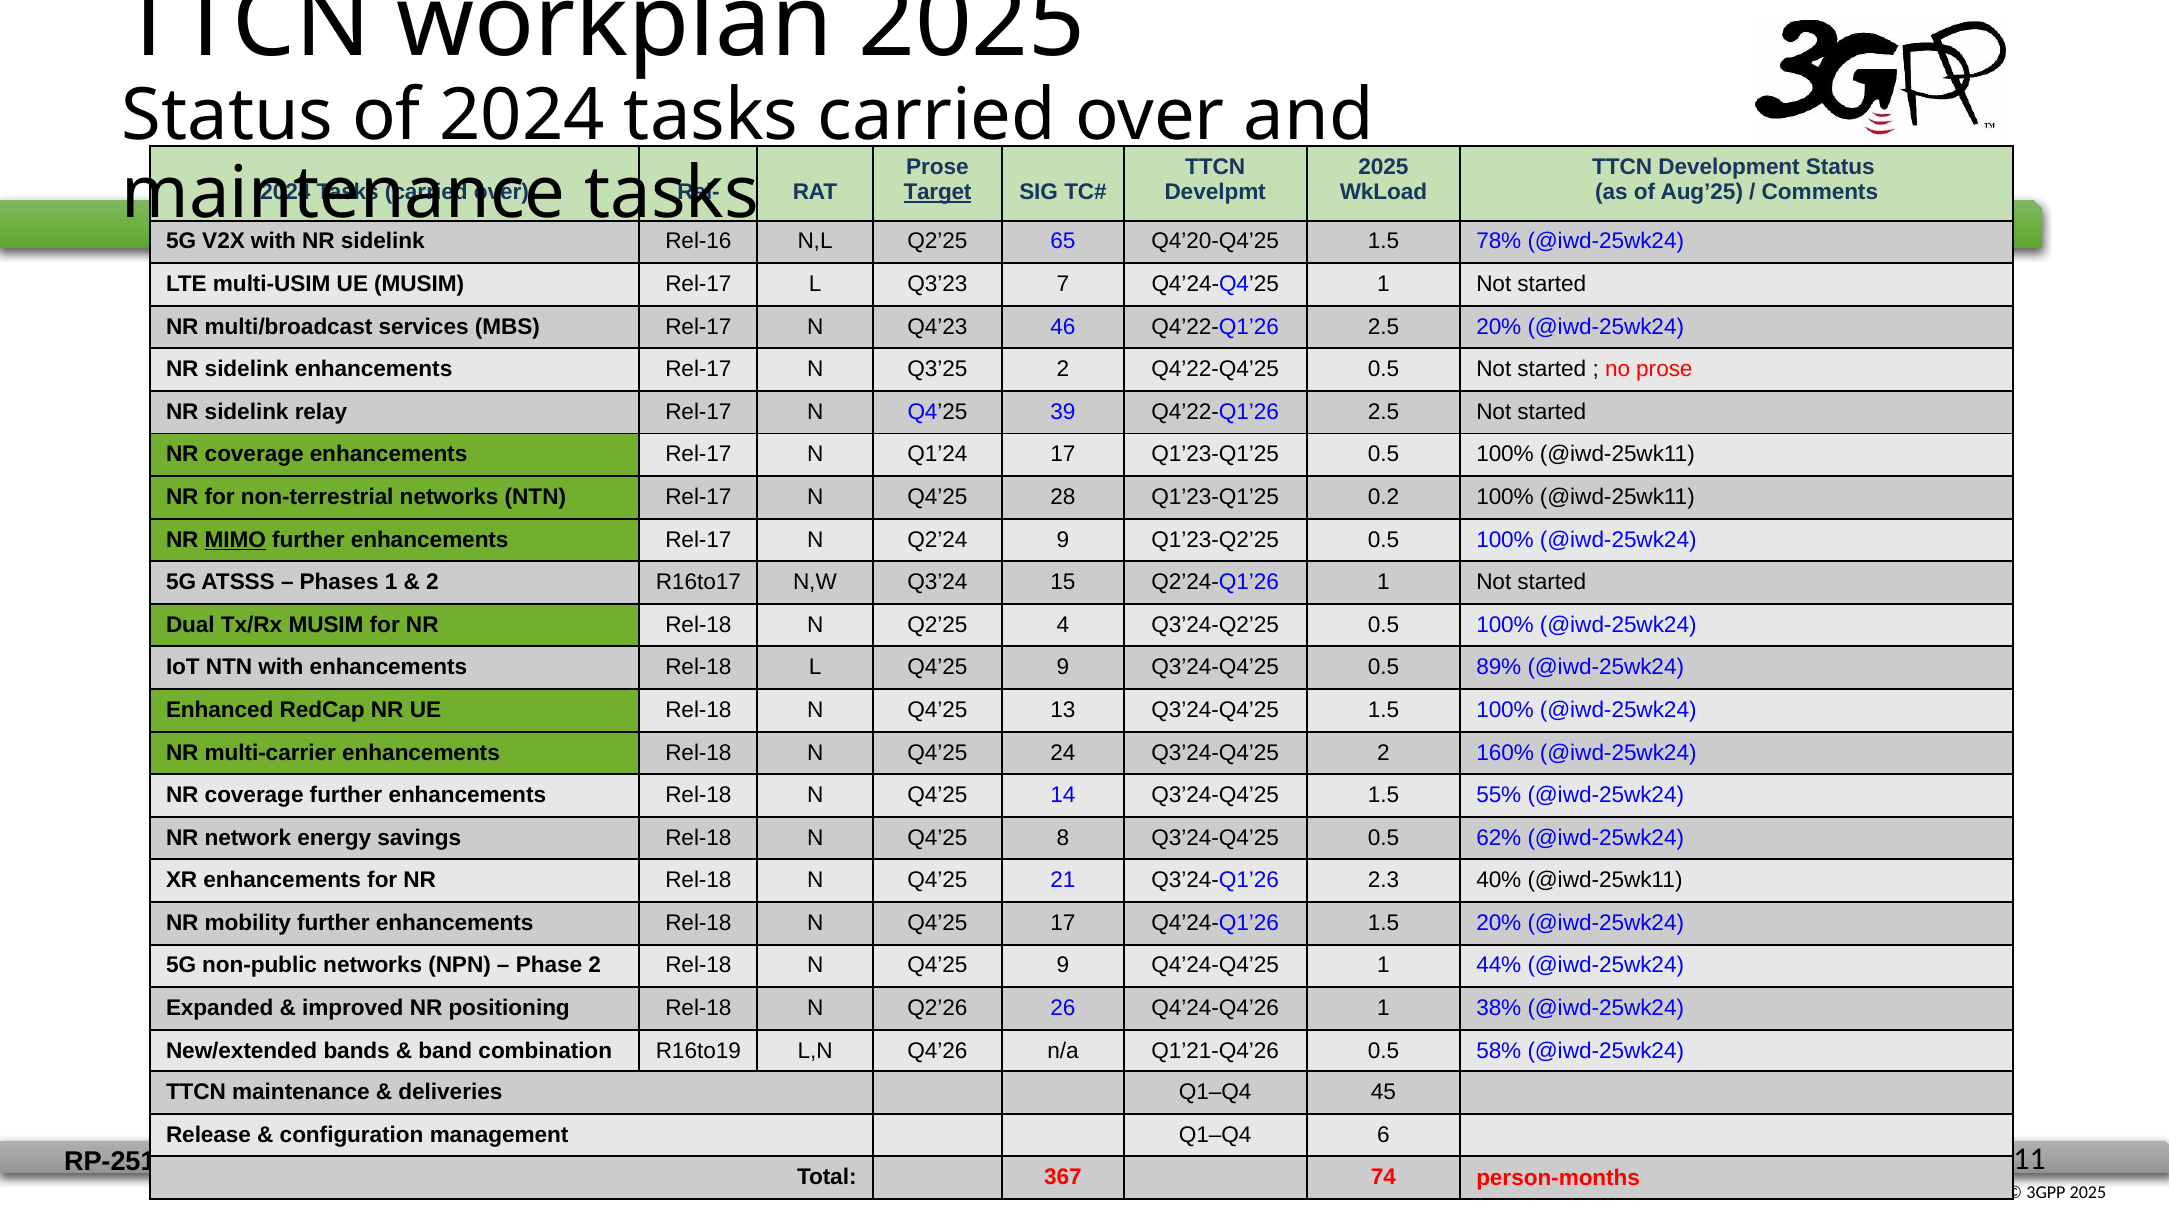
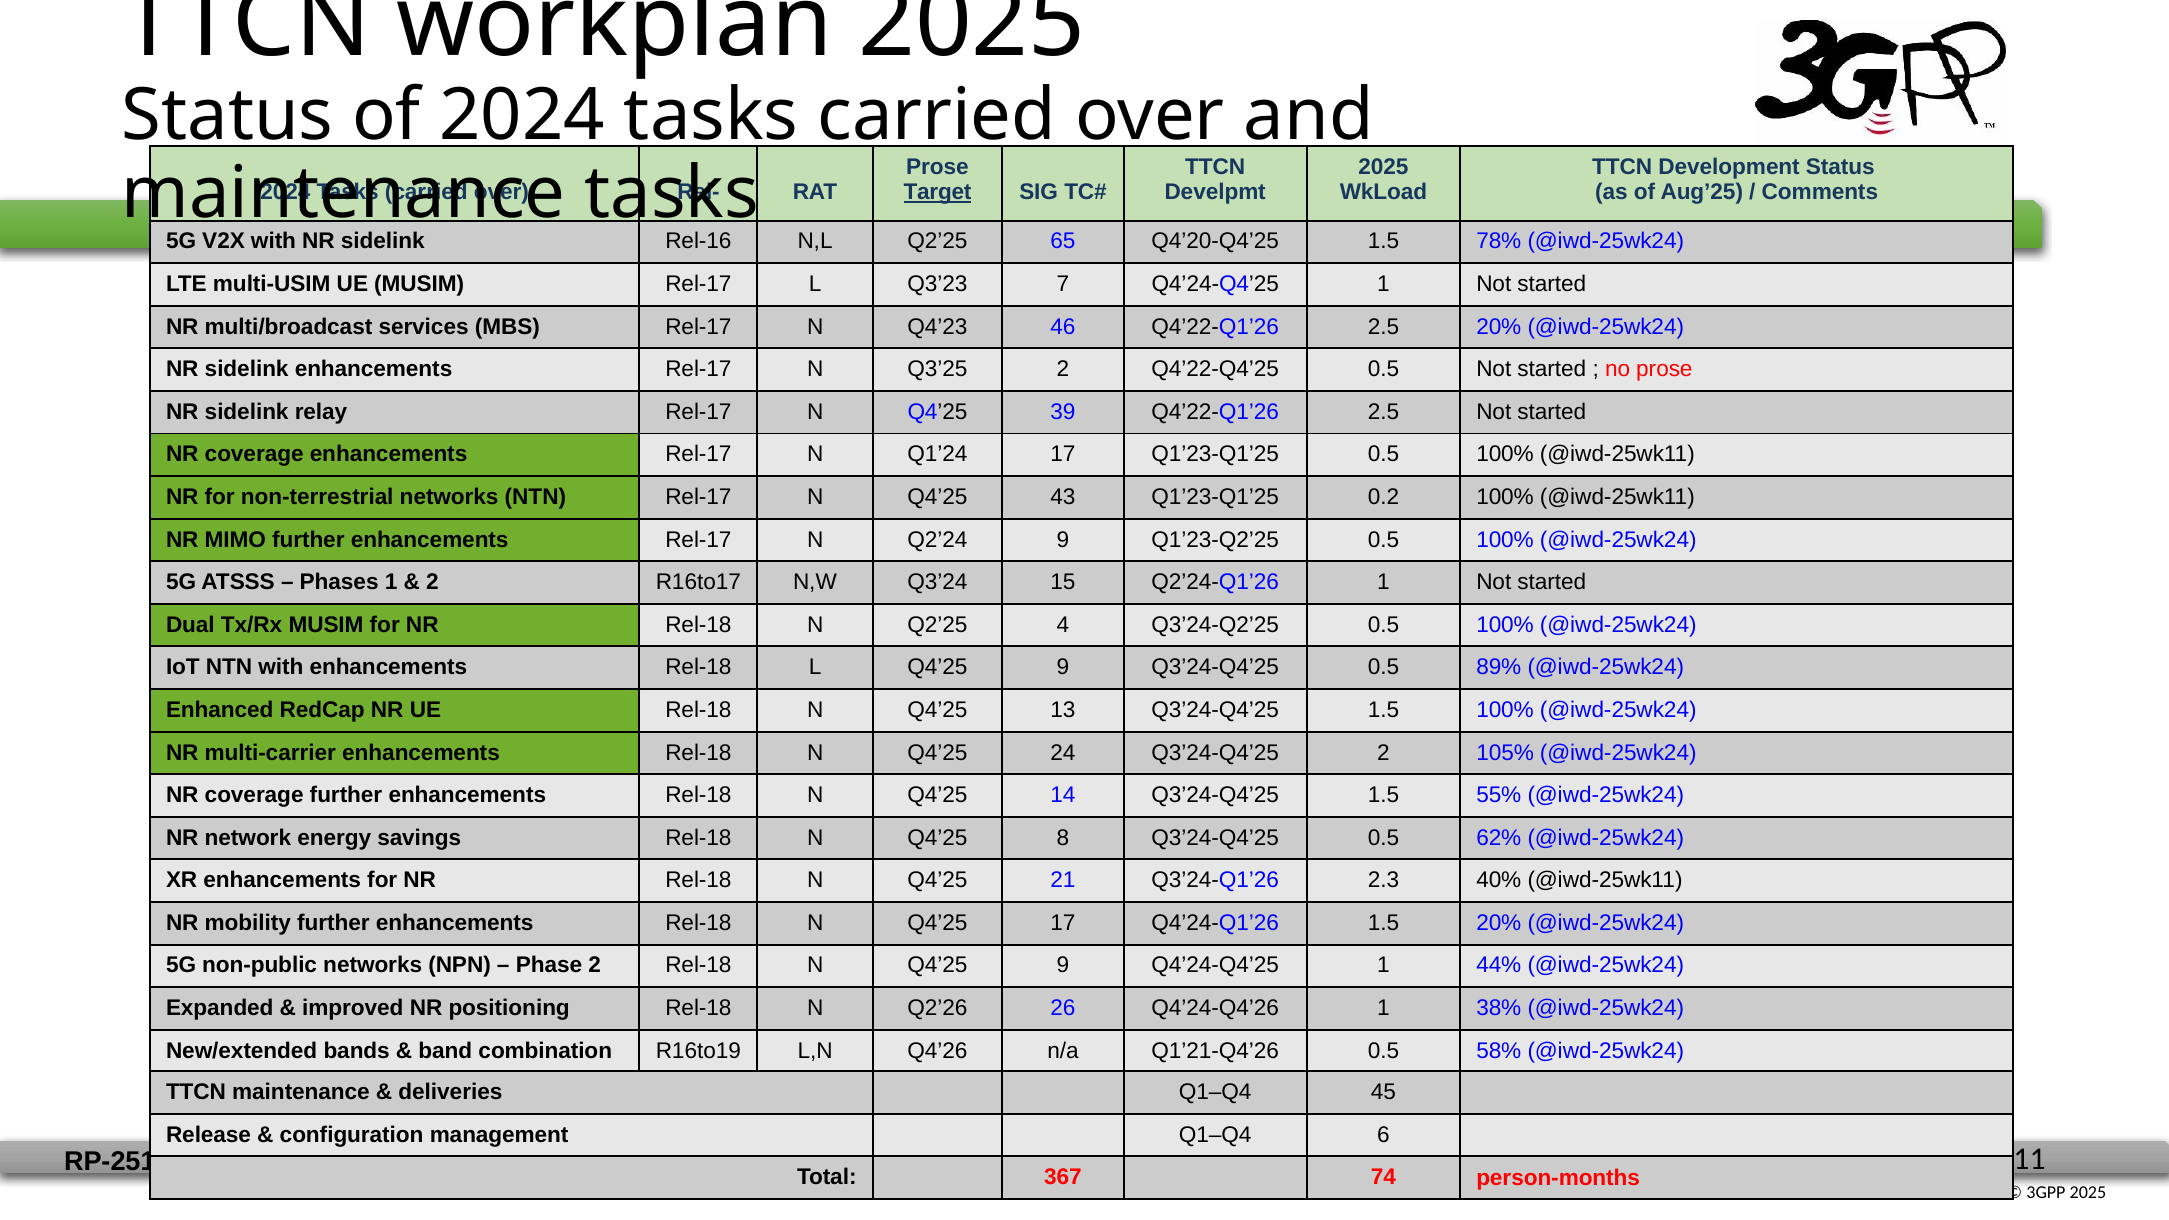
28: 28 -> 43 (1063, 497)
MIMO underline: present -> none (235, 540)
160%: 160% -> 105% (1505, 753)
